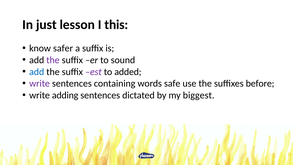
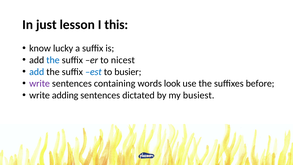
safer: safer -> lucky (63, 48)
the colour: purple -> blue (53, 60)
sound: sound -> nicest (123, 60)
est colour: purple -> blue (93, 72)
added: added -> busier (128, 72)
safe: safe -> look (172, 83)
biggest: biggest -> busiest (199, 95)
